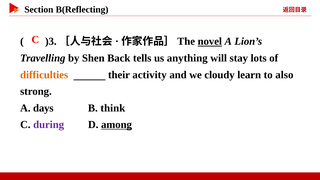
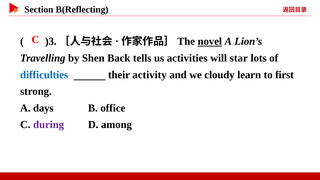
anything: anything -> activities (187, 58)
stay: stay -> star (239, 58)
difficulties colour: orange -> blue (44, 75)
also: also -> first (284, 75)
think: think -> office (113, 108)
among underline: present -> none (116, 125)
